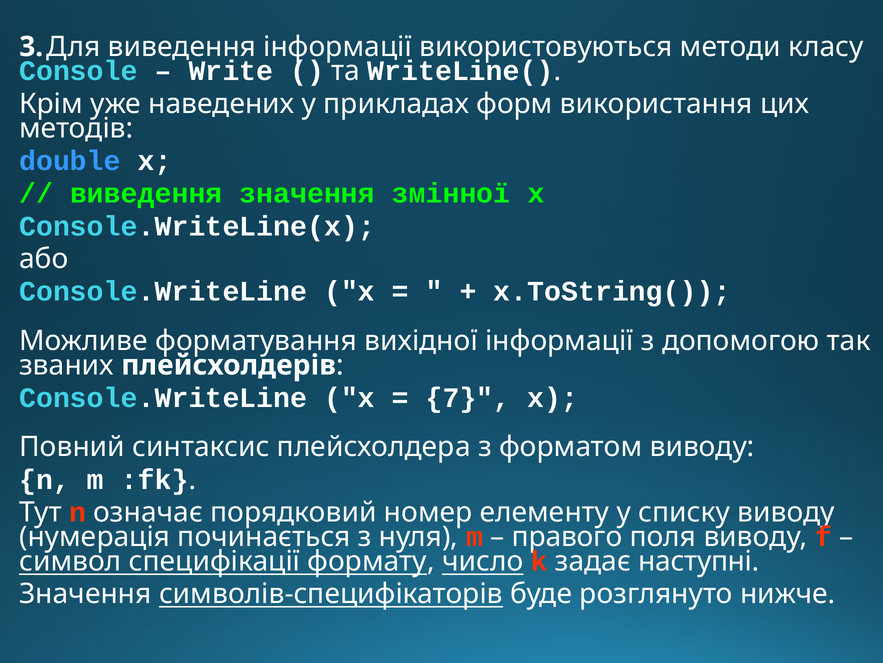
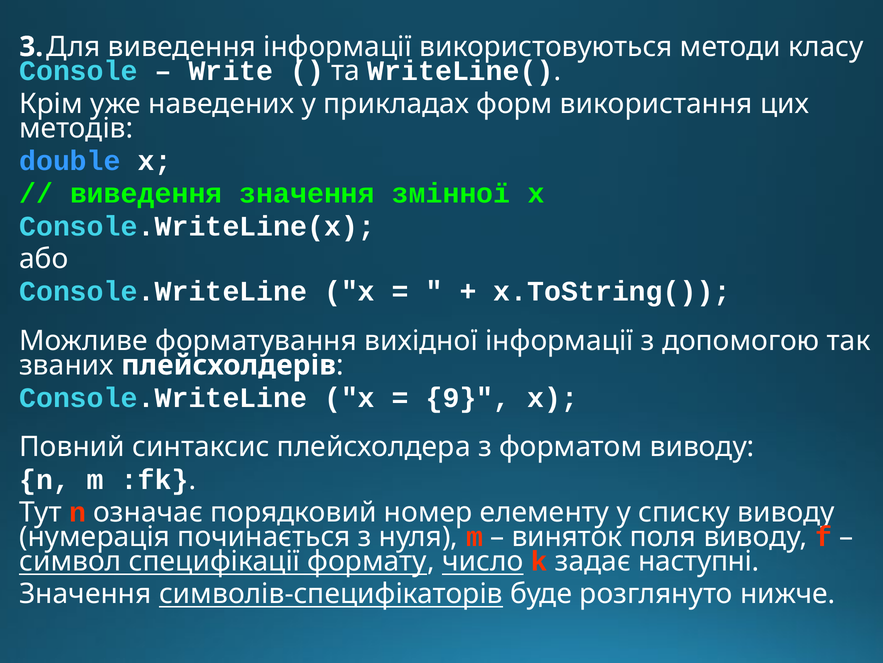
7: 7 -> 9 (468, 397)
правого: правого -> виняток (567, 536)
